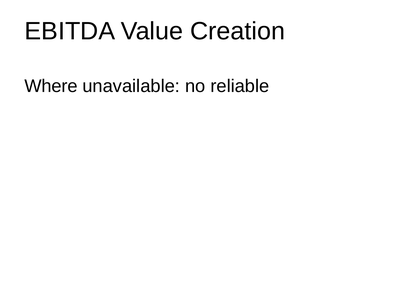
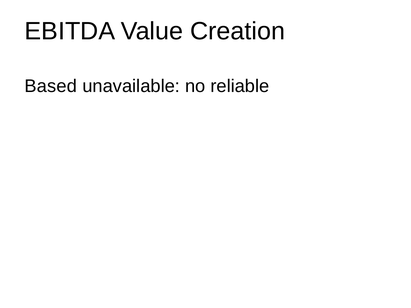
Where: Where -> Based (51, 86)
